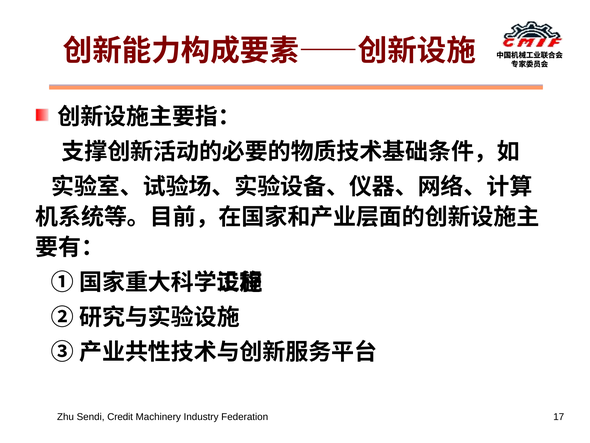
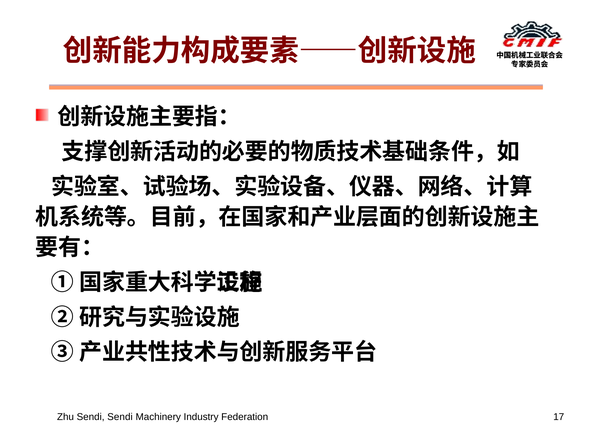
Sendi Credit: Credit -> Sendi (120, 416)
